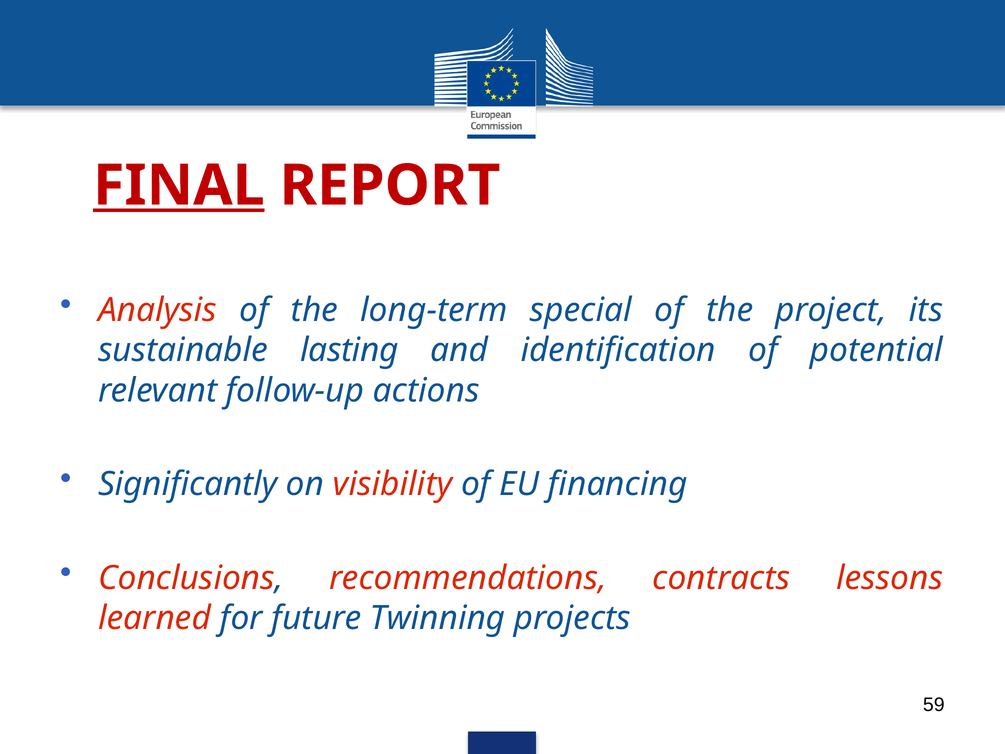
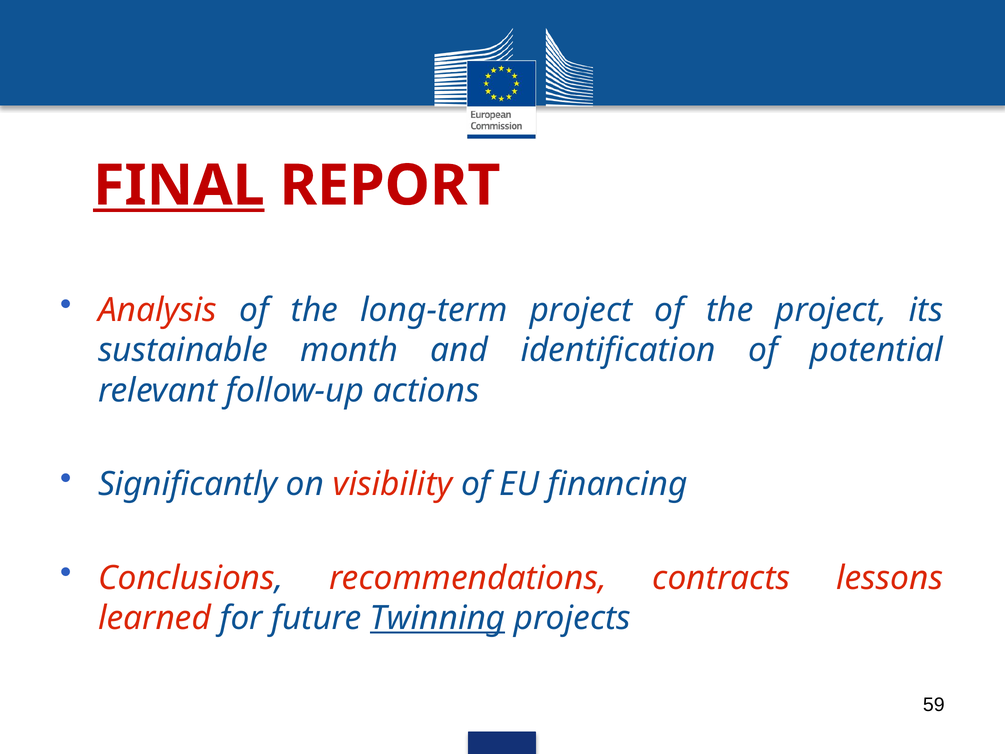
long-term special: special -> project (581, 310)
lasting: lasting -> month (349, 350)
Twinning underline: none -> present (438, 618)
